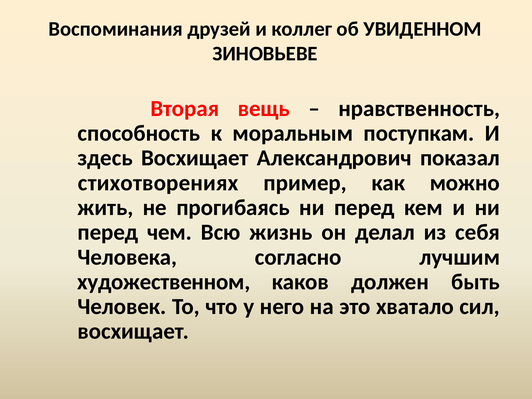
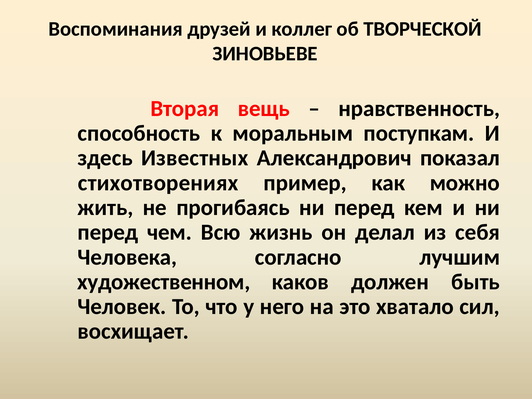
УВИДЕННОМ: УВИДЕННОМ -> ТВОРЧЕСКОЙ (422, 29)
здесь Восхищает: Восхищает -> Известных (195, 158)
